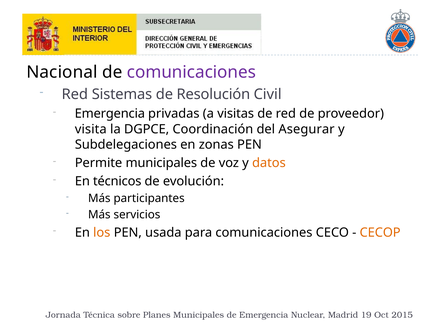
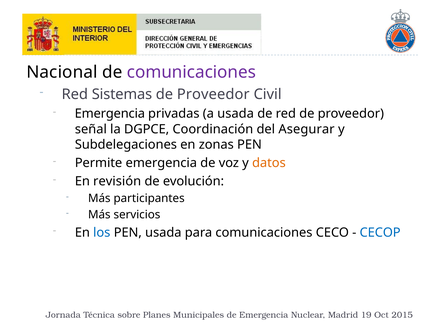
Resolución: Resolución -> Proveedor (213, 94)
a visitas: visitas -> usada (236, 114)
visita: visita -> señal (91, 129)
Permite municipales: municipales -> emergencia (161, 163)
técnicos: técnicos -> revisión (117, 181)
los colour: orange -> blue (102, 233)
CECOP colour: orange -> blue (380, 233)
